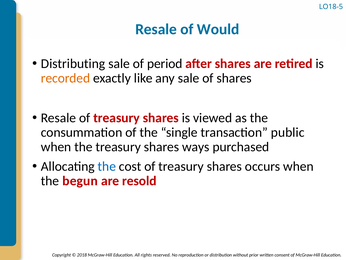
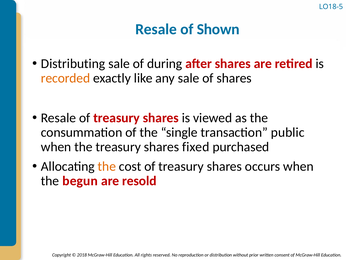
Would: Would -> Shown (218, 29)
period: period -> during (165, 64)
ways: ways -> fixed (196, 147)
the colour: blue -> orange (107, 166)
